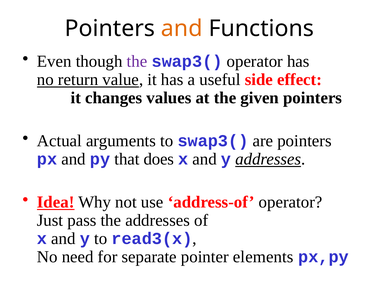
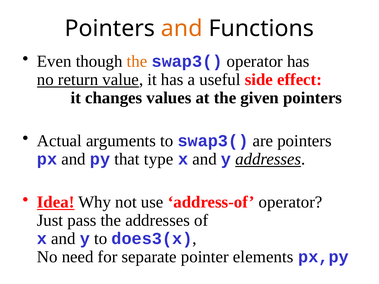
the colour: purple -> orange (137, 61)
does: does -> type (159, 159)
read3(x: read3(x -> does3(x (152, 239)
